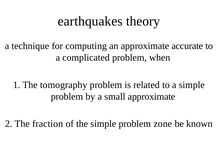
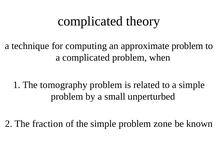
earthquakes: earthquakes -> complicated (90, 21)
approximate accurate: accurate -> problem (187, 46)
small approximate: approximate -> unperturbed (151, 96)
